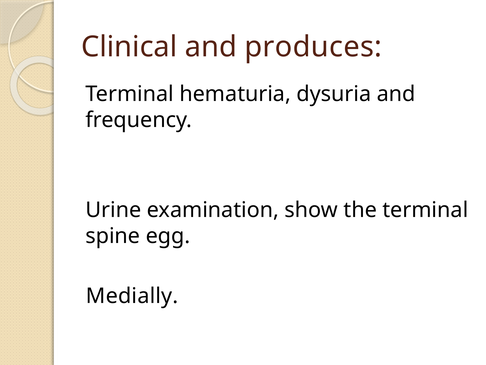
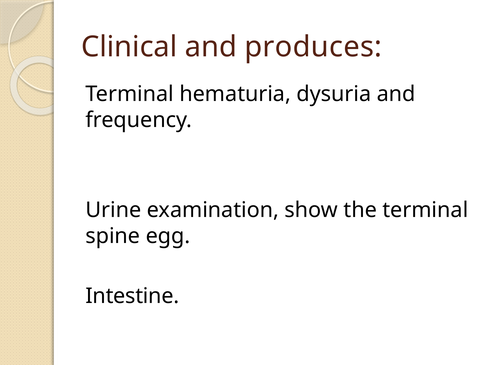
Medially: Medially -> Intestine (132, 296)
